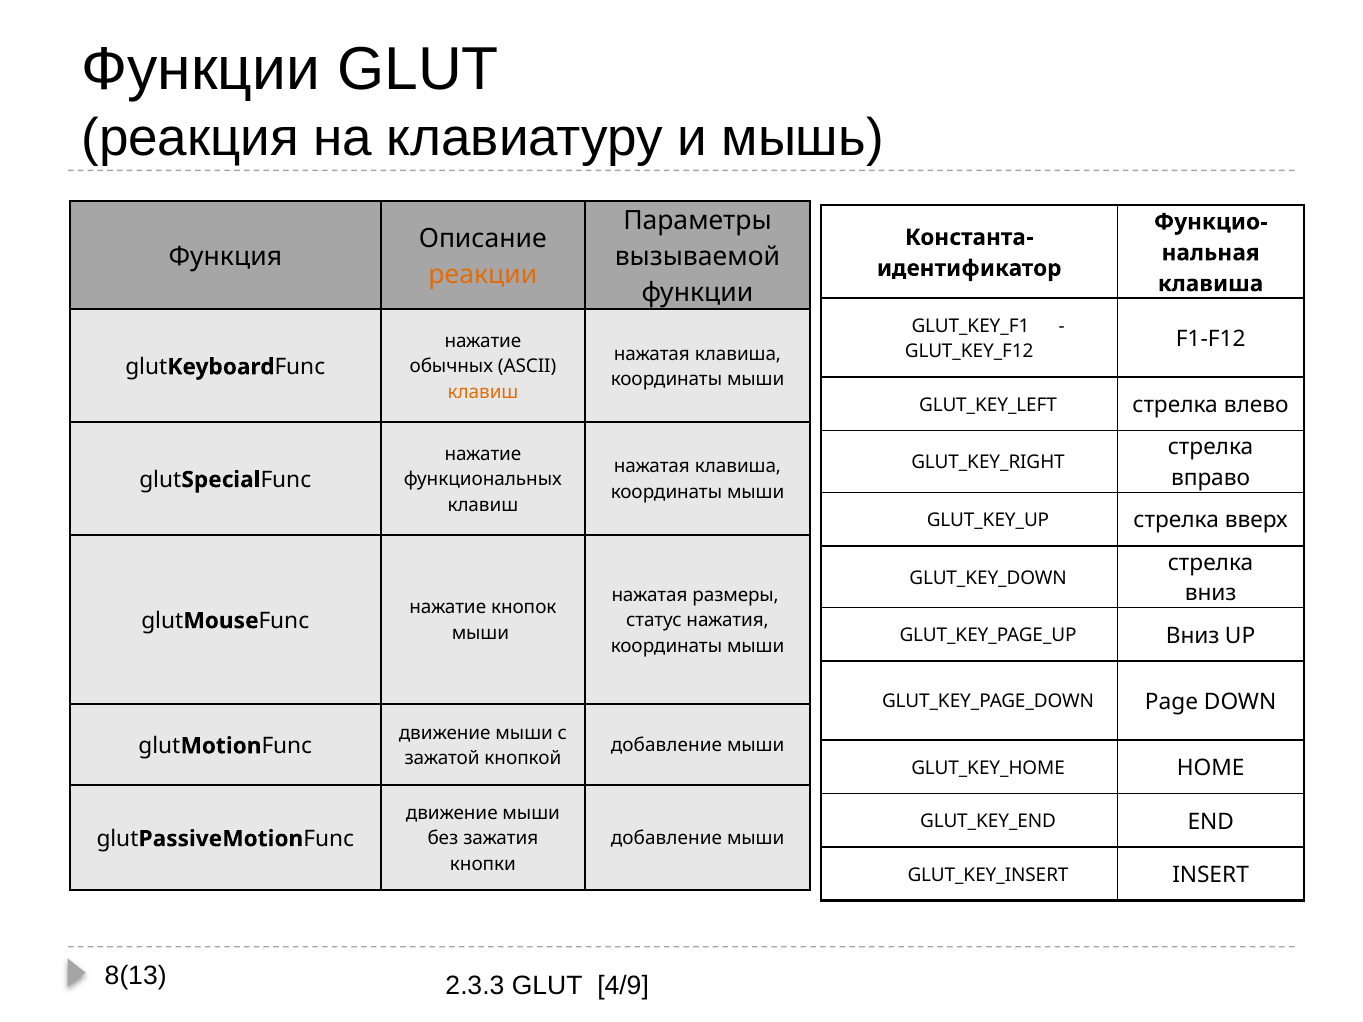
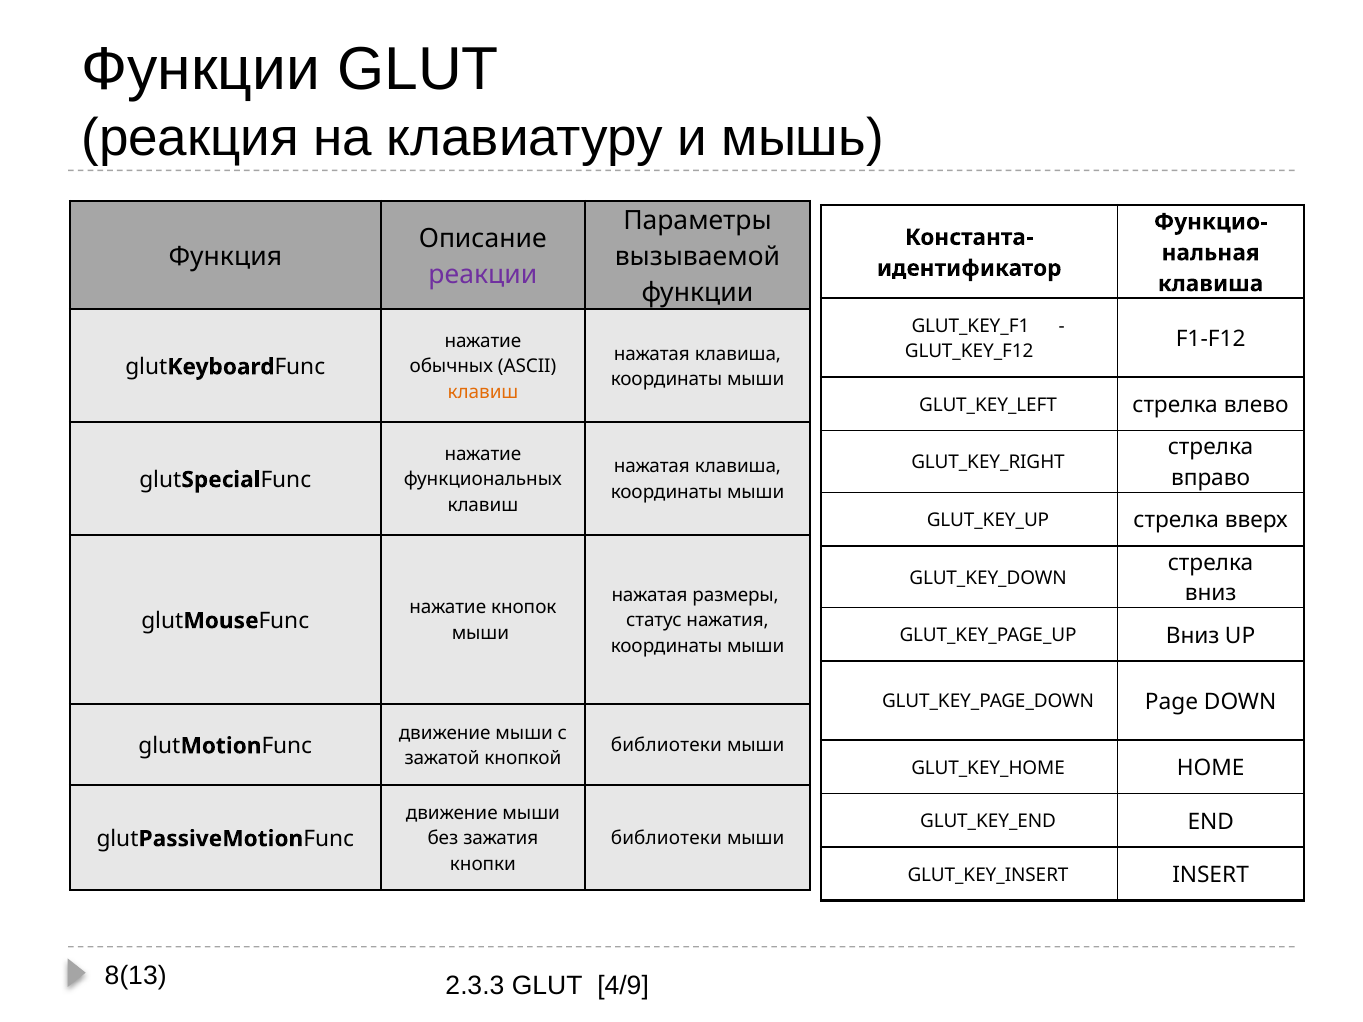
реакции colour: orange -> purple (483, 275)
добавление: добавление -> библиотеки (666, 746)
добавление: добавление -> библиотеки (666, 839)
